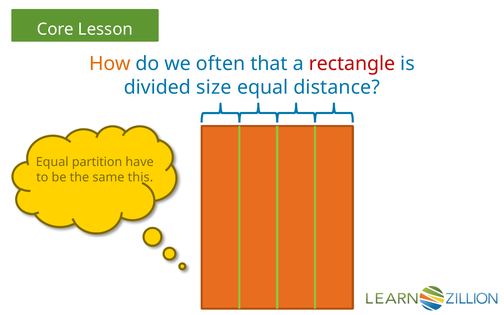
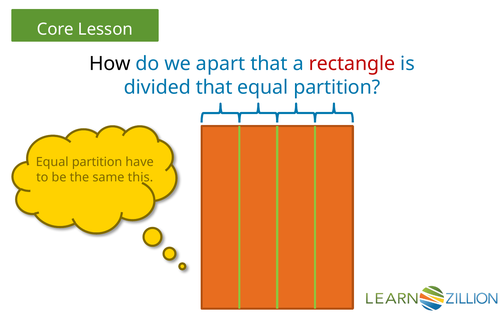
How colour: orange -> black (110, 64)
often: often -> apart (221, 64)
divided size: size -> that (214, 87)
distance: distance -> partition (337, 87)
